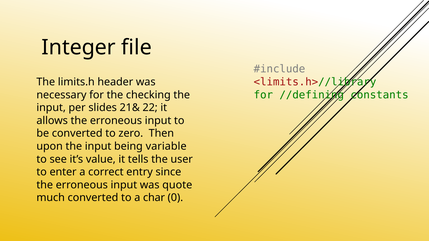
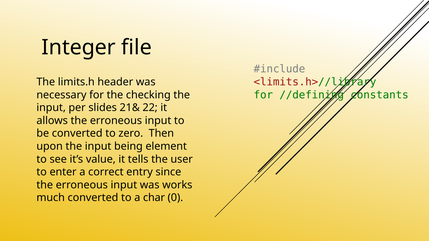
variable: variable -> element (166, 146)
quote: quote -> works (177, 185)
